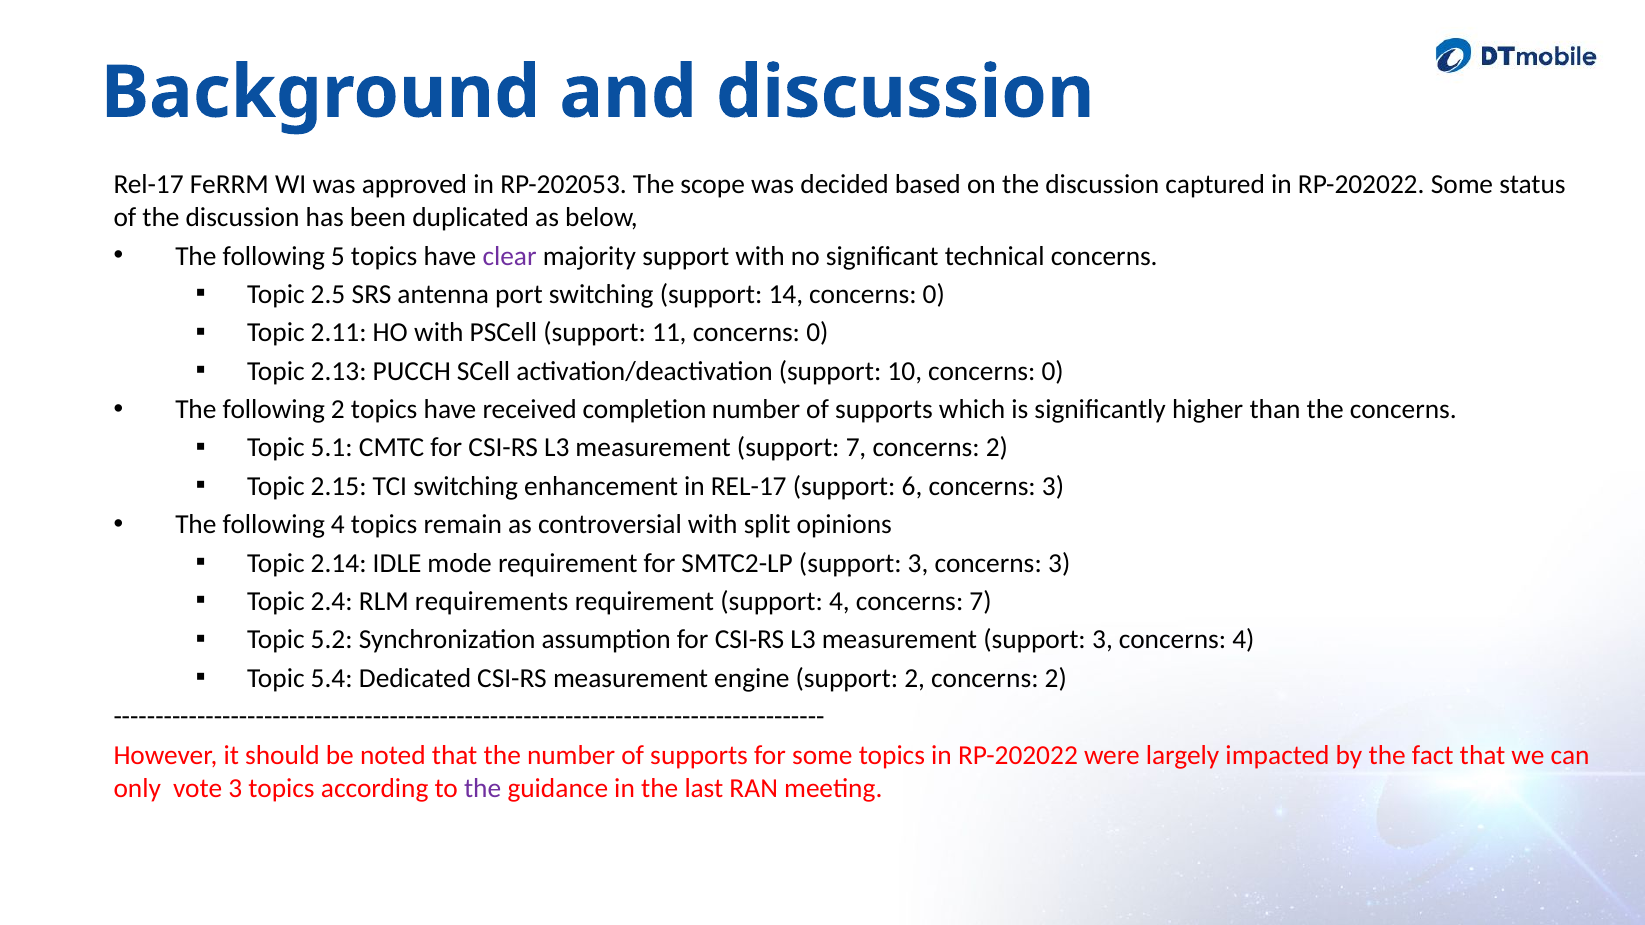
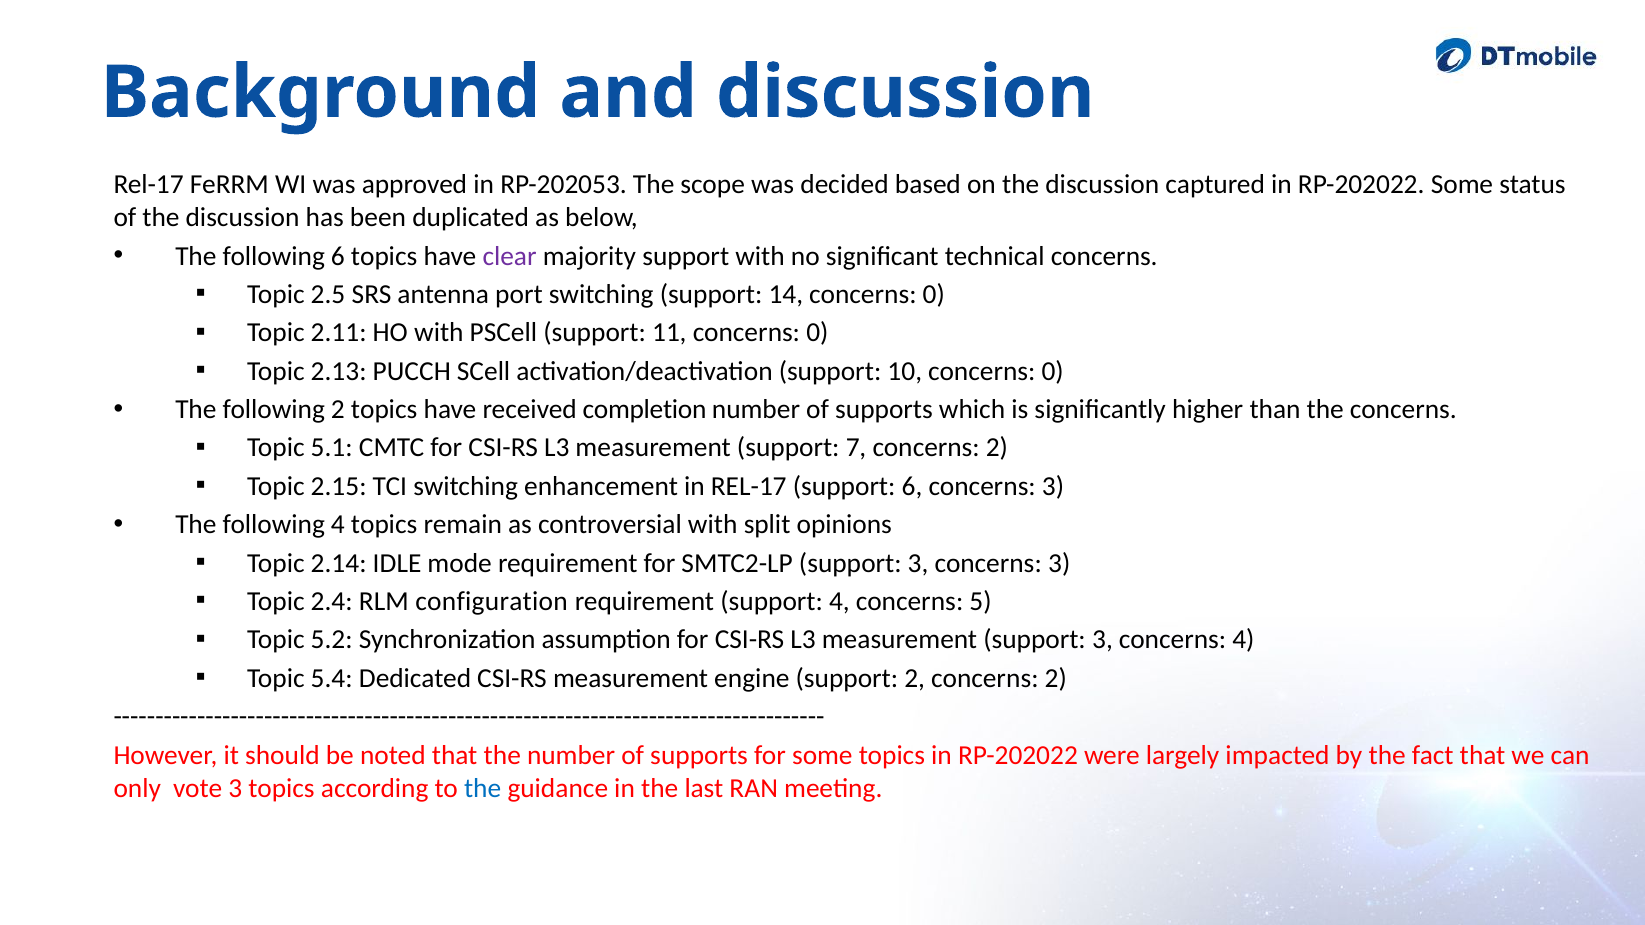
following 5: 5 -> 6 (338, 256)
requirements: requirements -> configuration (492, 602)
concerns 7: 7 -> 5 (980, 602)
the colour: purple -> blue (483, 788)
